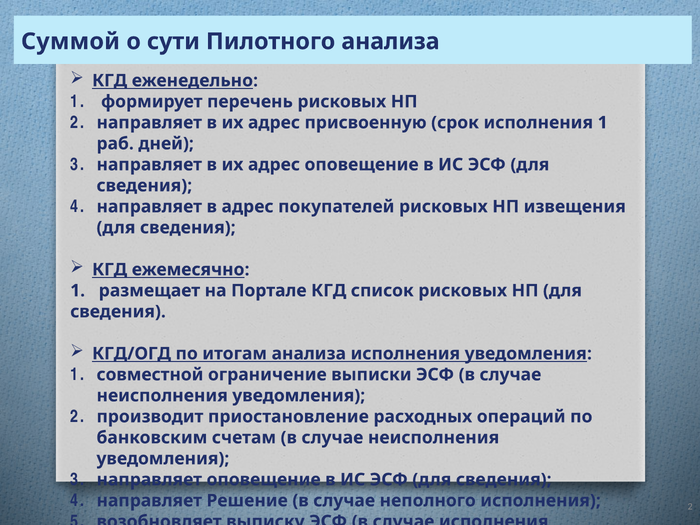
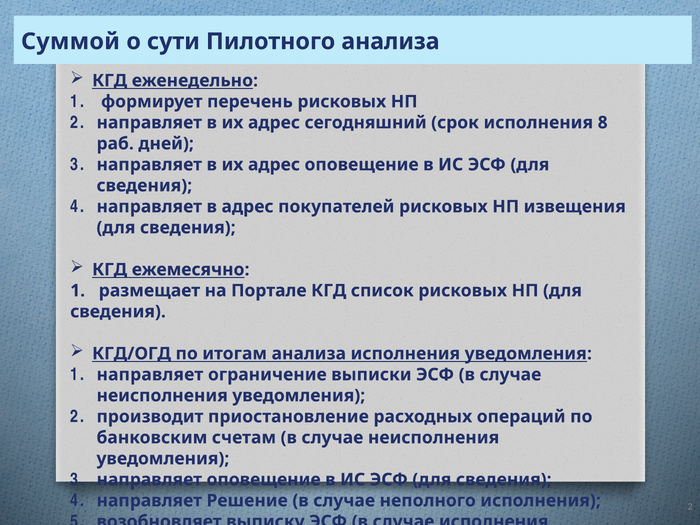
адрес присвоенную: присвоенную -> сегодняшний (366, 123)
исполнения 1: 1 -> 8 (603, 123)
1 совместной: совместной -> направляет (150, 375)
